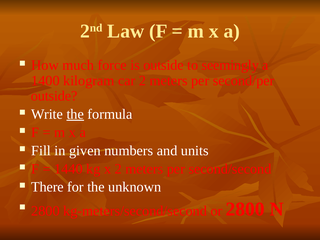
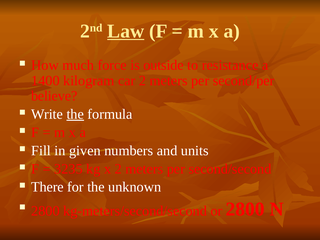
Law underline: none -> present (126, 31)
seemingly: seemingly -> resistance (230, 65)
outside: outside -> believe (54, 96)
1440: 1440 -> 3235 (68, 169)
